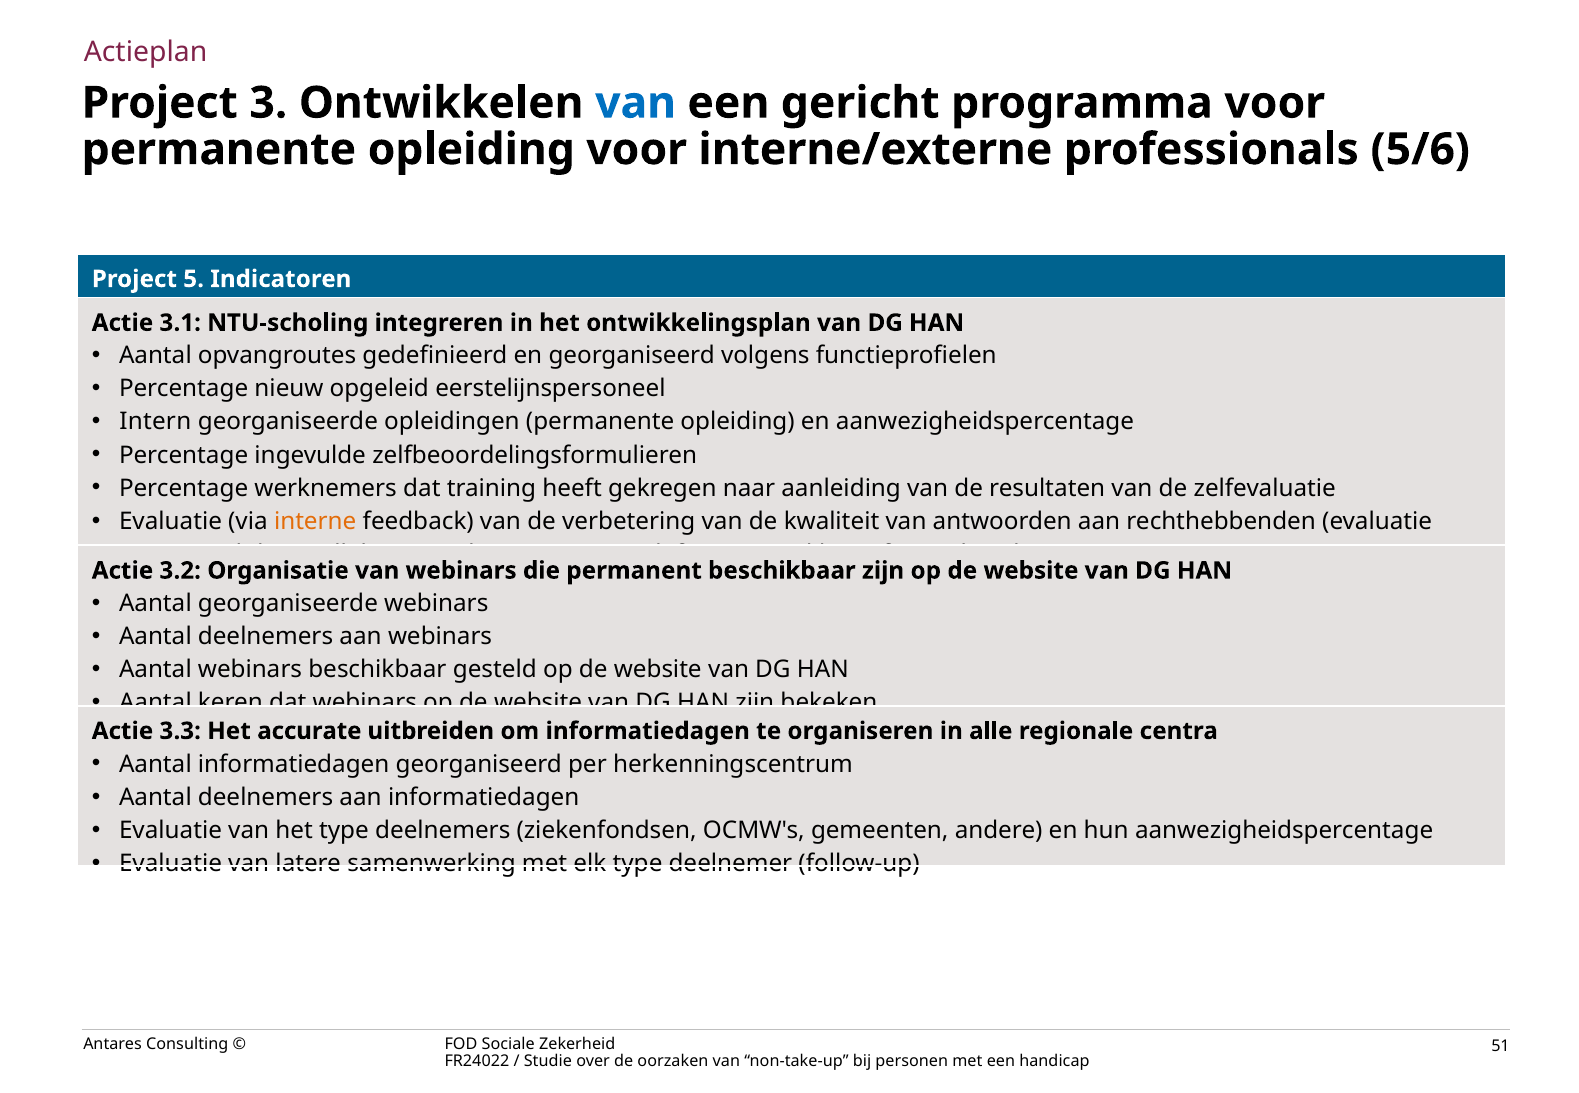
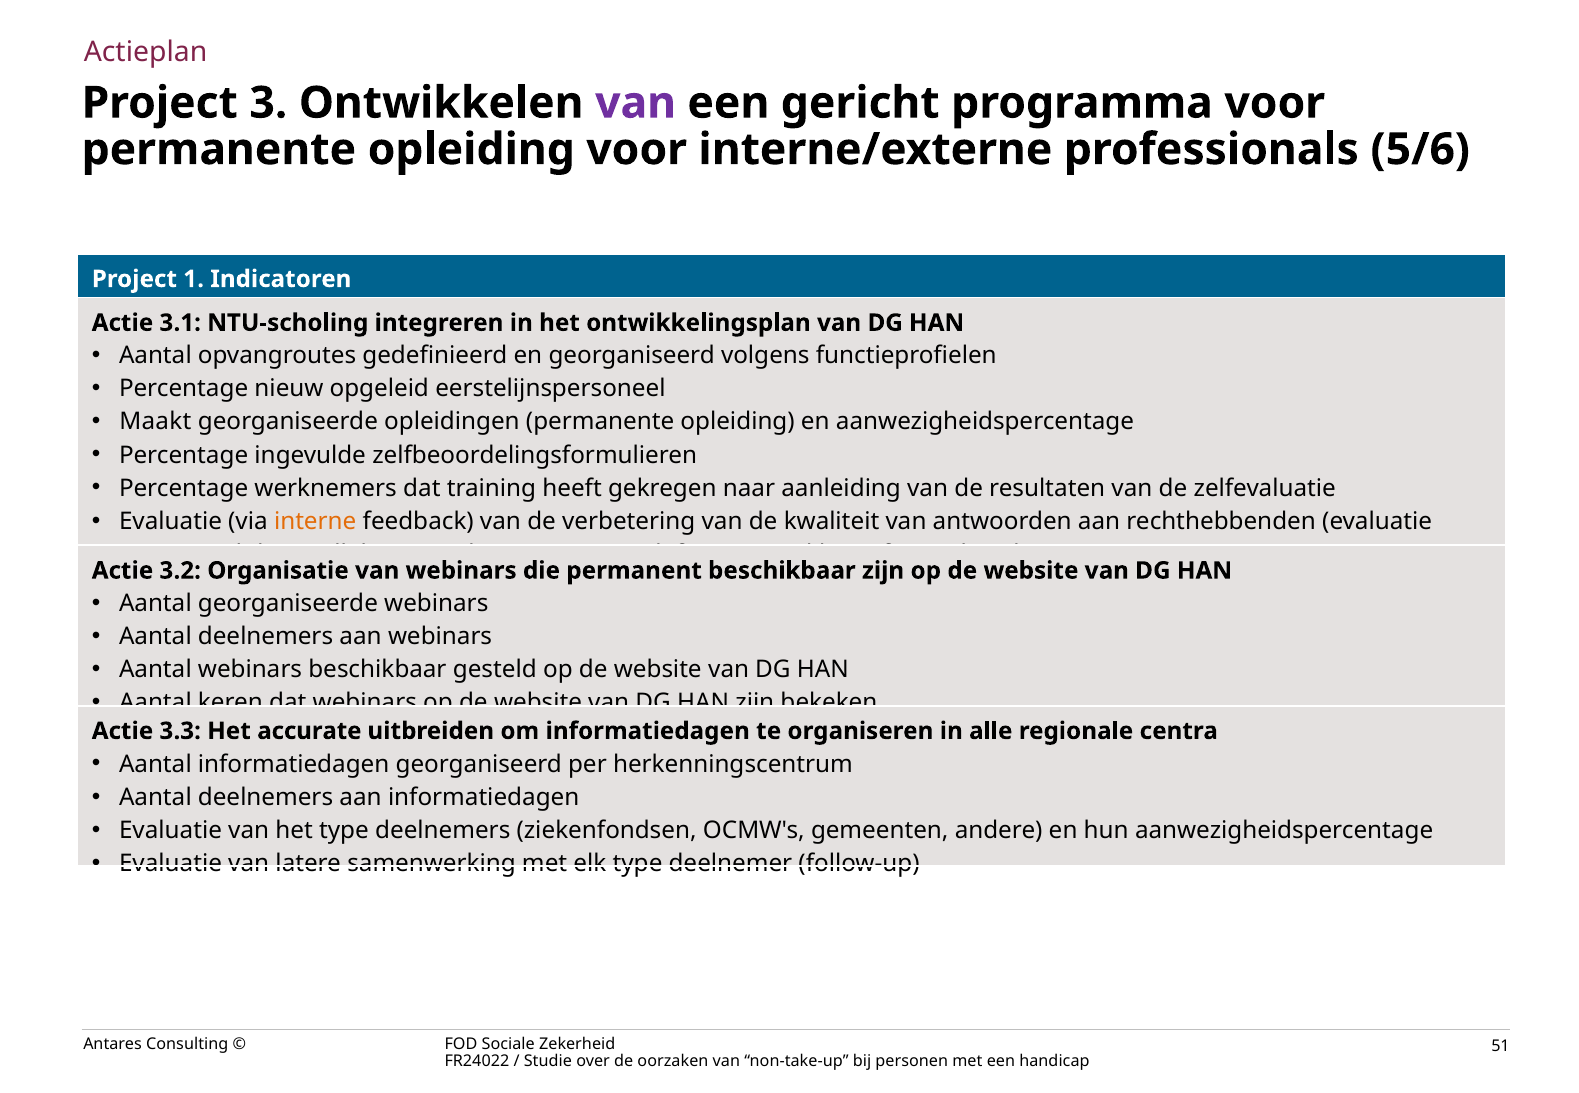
van colour: blue -> purple (636, 103)
5: 5 -> 1 (194, 279)
Intern: Intern -> Maakt (155, 422)
